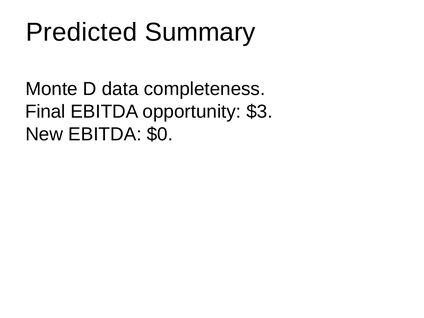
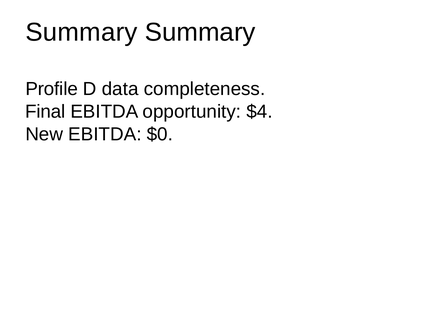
Predicted: Predicted -> Summary (81, 32)
Monte: Monte -> Profile (52, 89)
$3: $3 -> $4 (259, 112)
